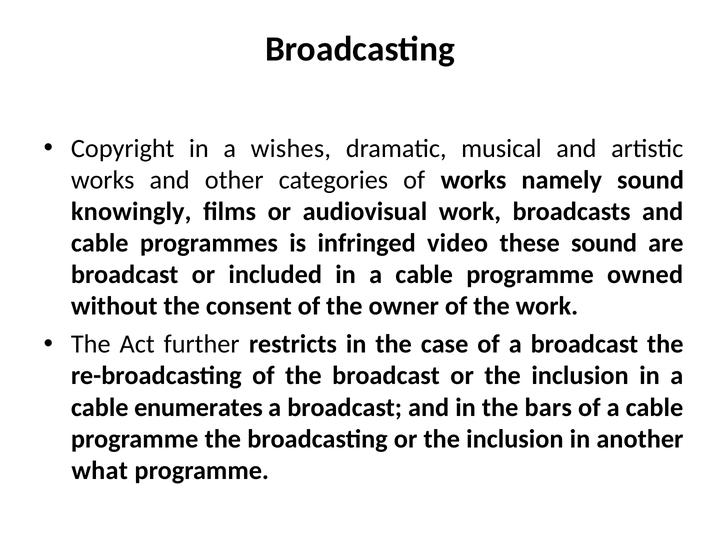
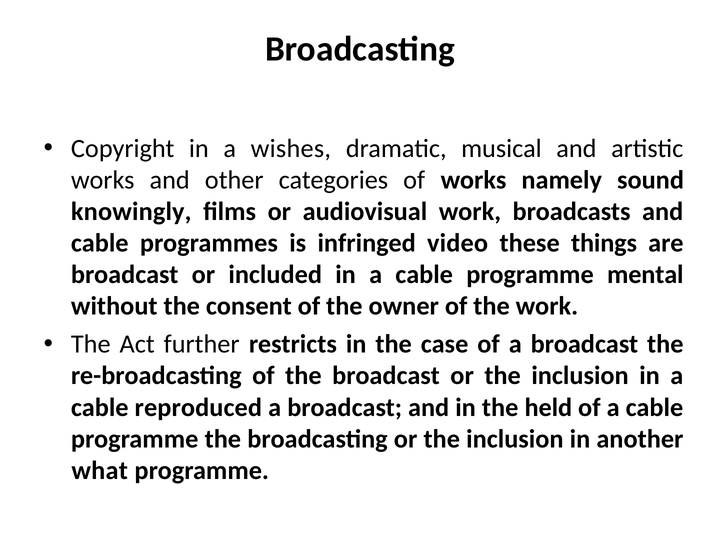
these sound: sound -> things (604, 243)
owned: owned -> mental (645, 275)
enumerates: enumerates -> reproduced (198, 407)
bars: bars -> held (548, 407)
